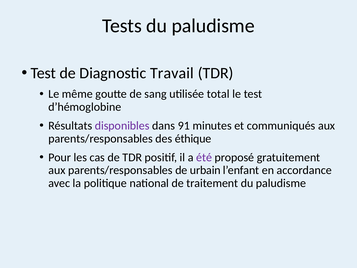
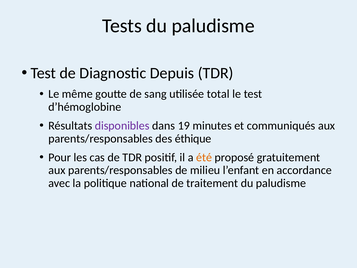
Travail: Travail -> Depuis (172, 73)
91: 91 -> 19 (184, 126)
été colour: purple -> orange (204, 157)
urbain: urbain -> milieu (205, 170)
